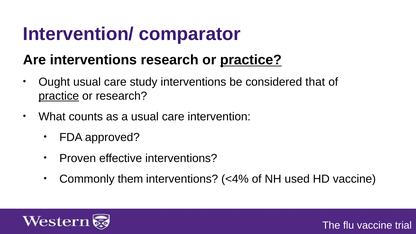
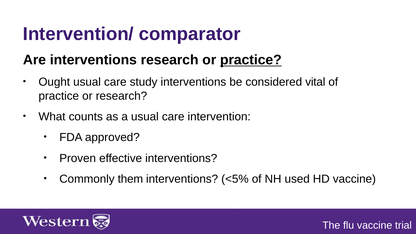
that: that -> vital (315, 82)
practice underline: present -> none (59, 96)
<4%: <4% -> <5% (235, 179)
